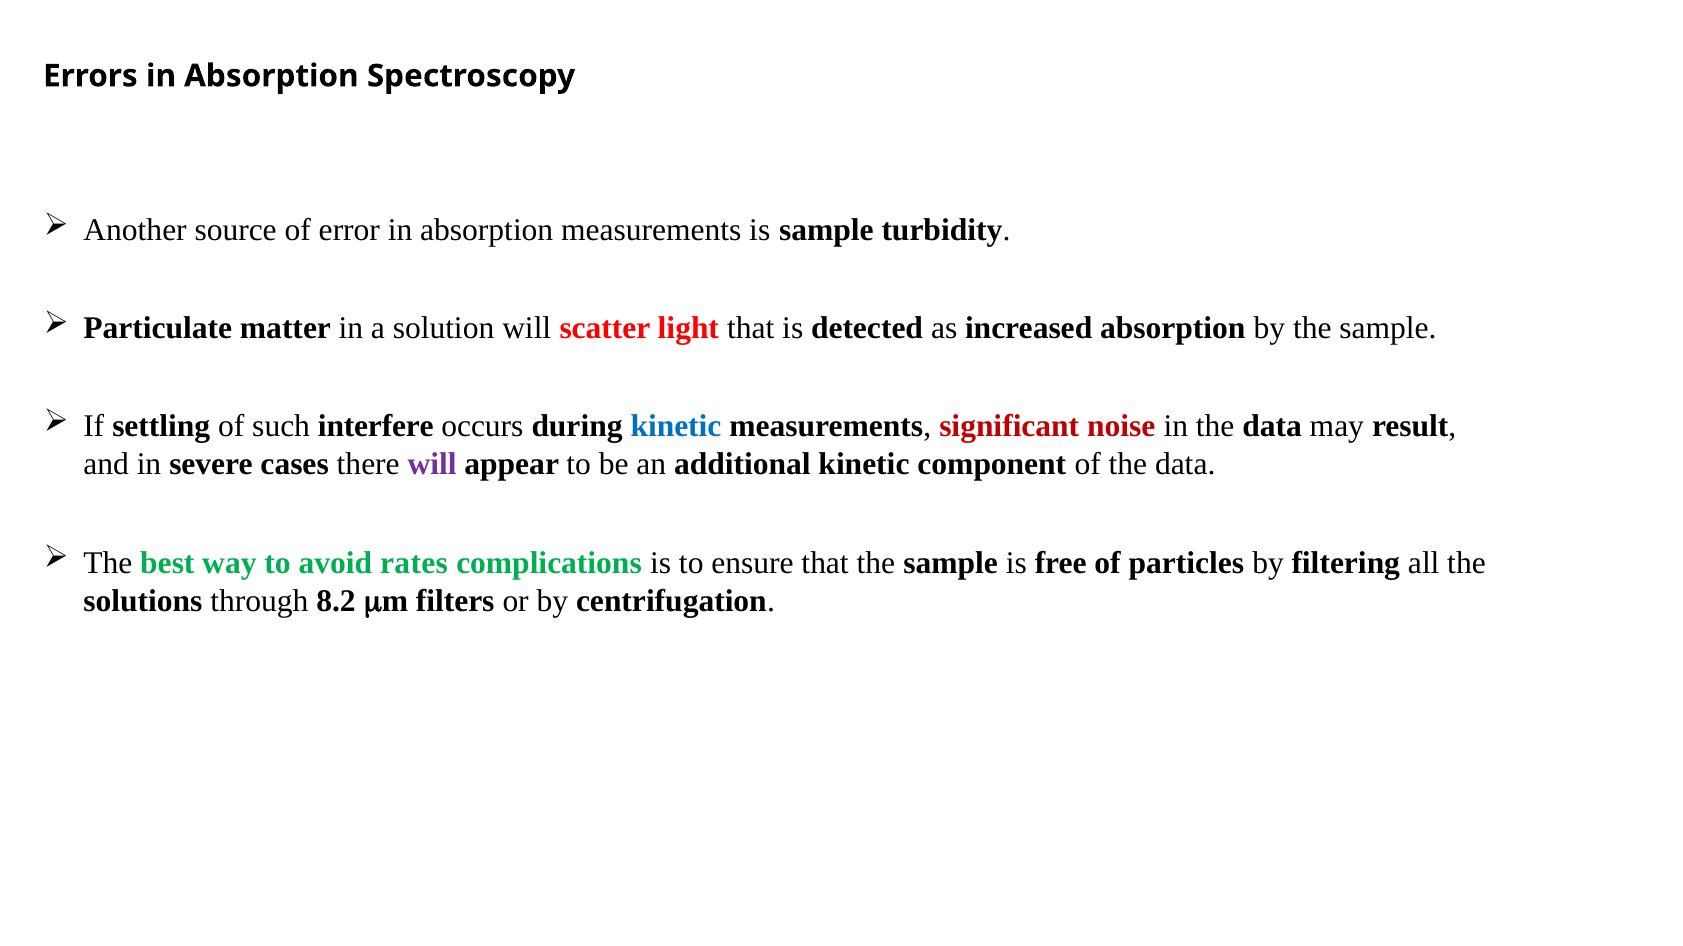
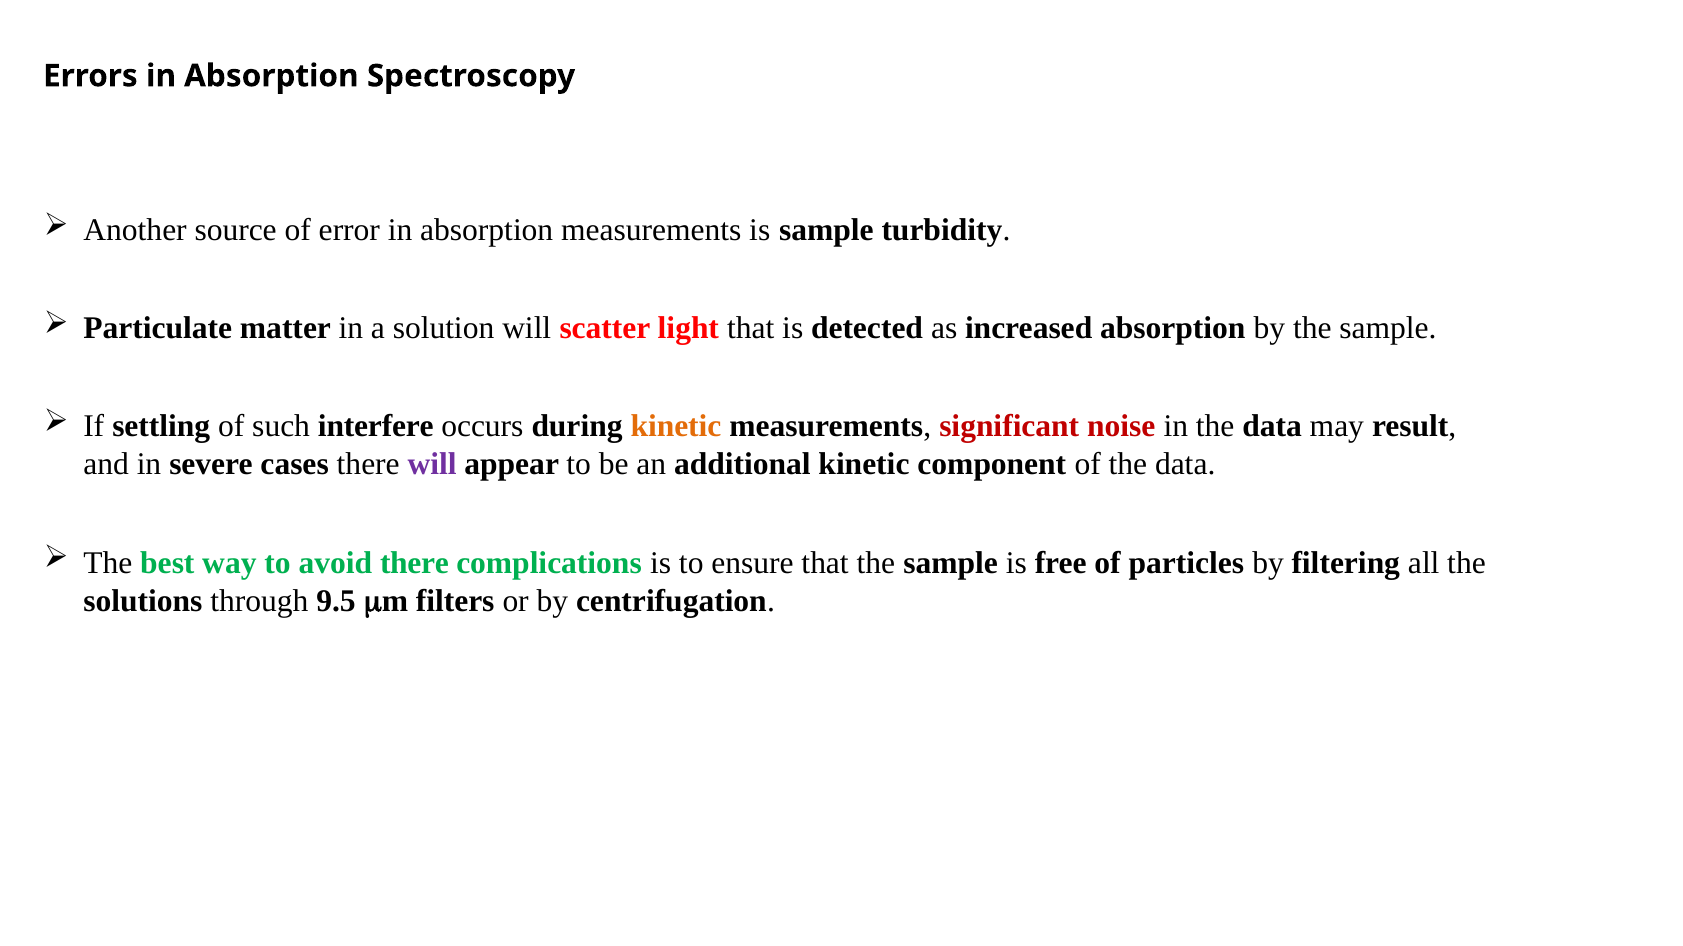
kinetic colour: blue -> orange (676, 427)
avoid rates: rates -> there (414, 563)
8.2: 8.2 -> 9.5 (336, 601)
